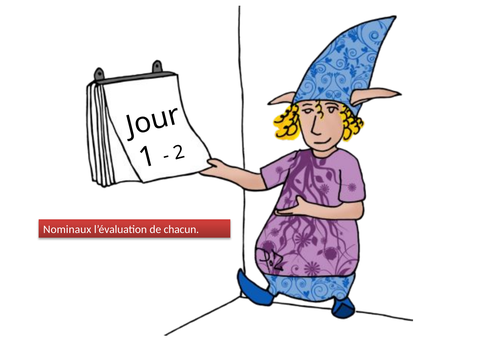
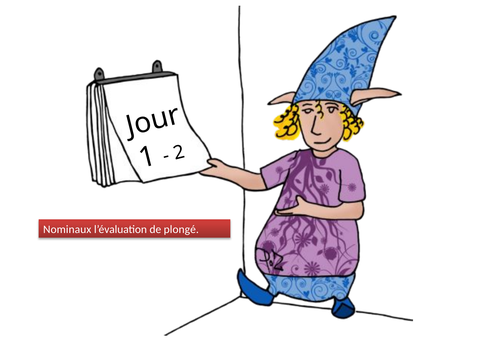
chacun: chacun -> plongé (181, 229)
